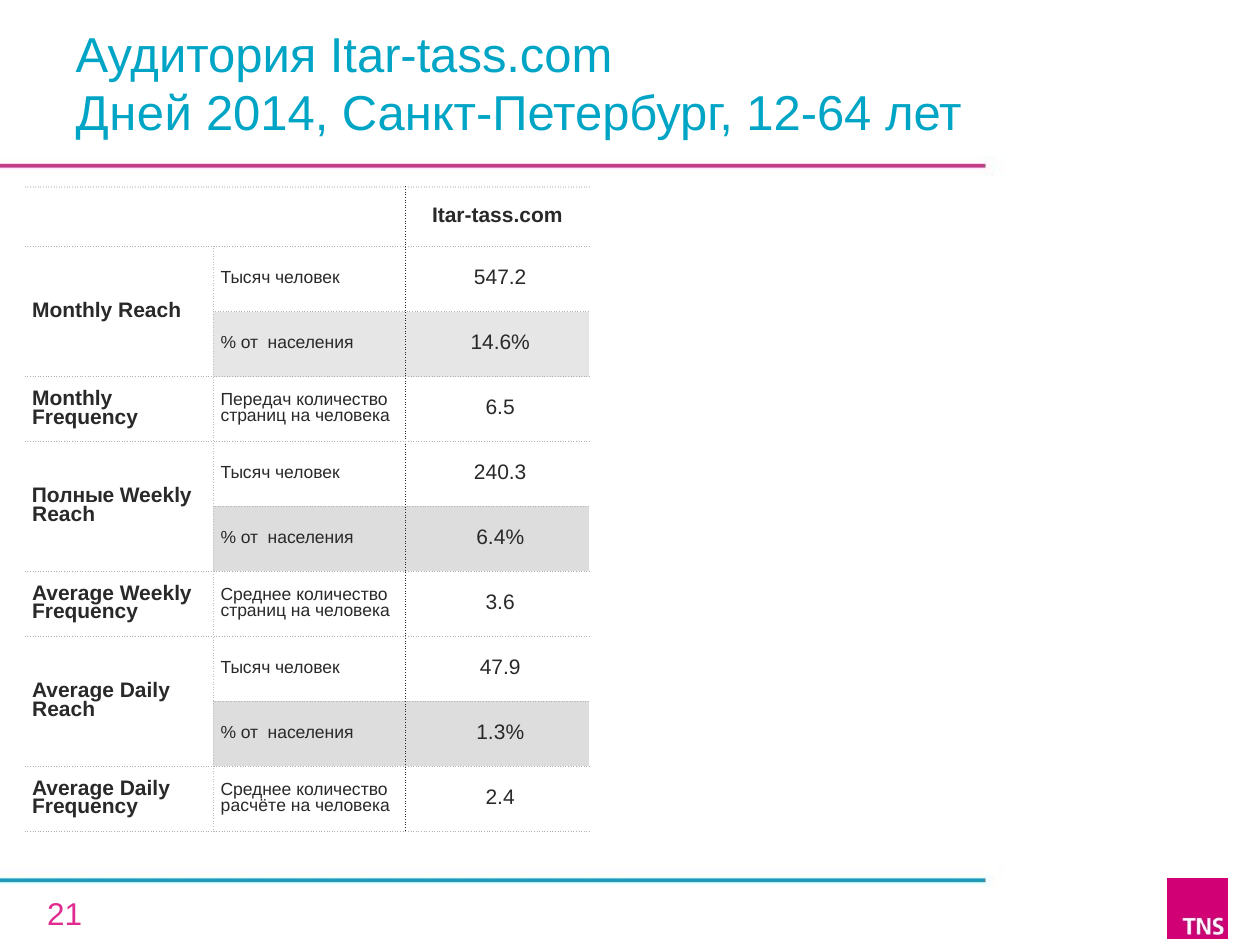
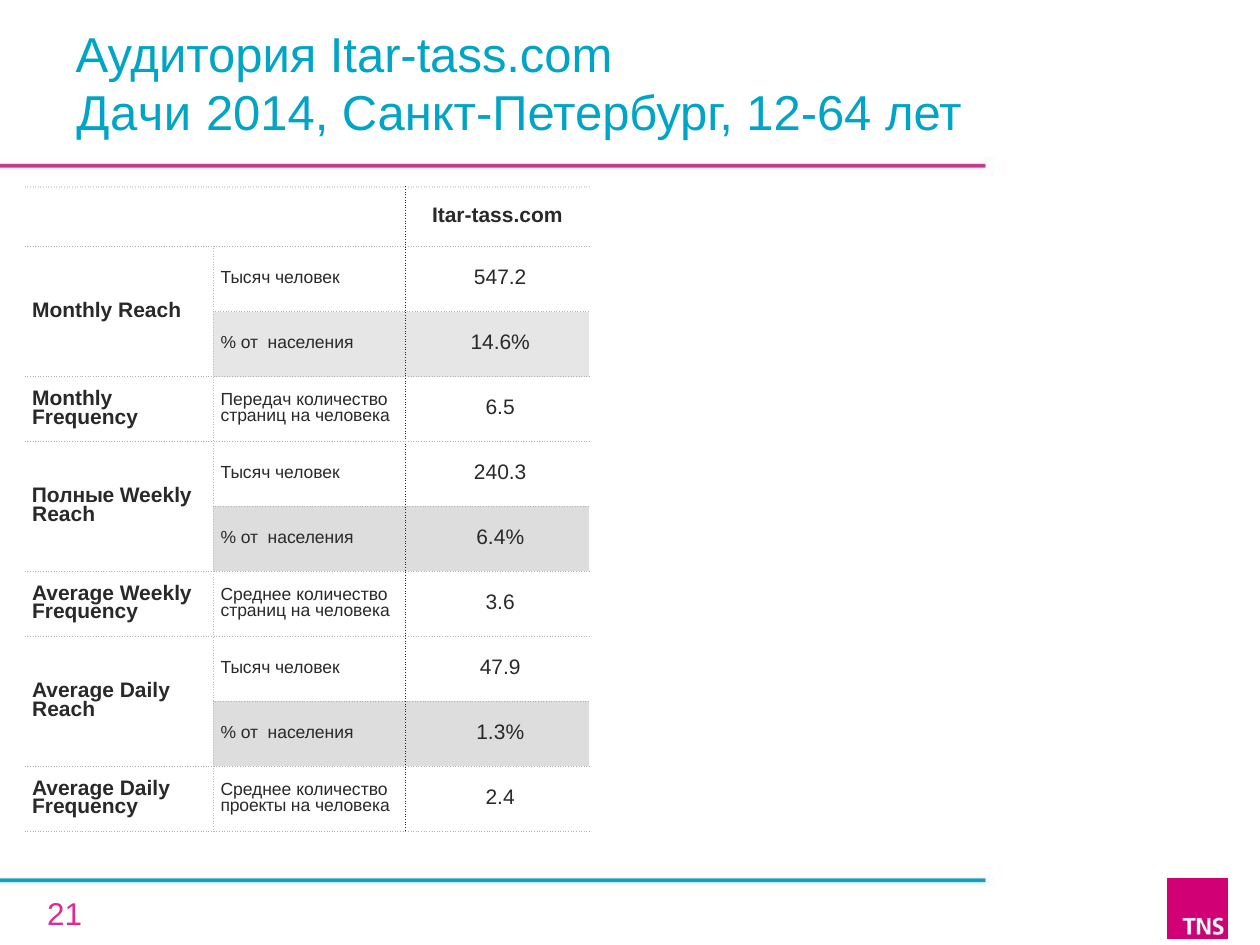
Дней: Дней -> Дачи (134, 115)
расчёте: расчёте -> проекты (254, 806)
